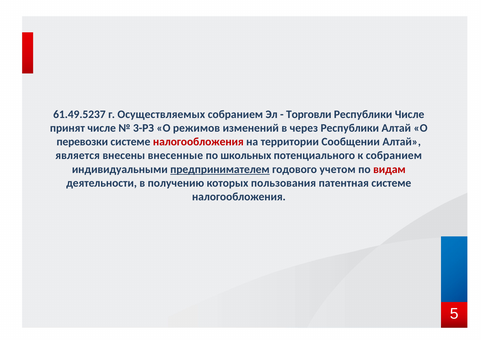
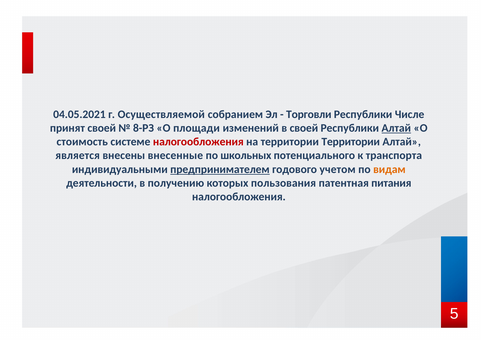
61.49.5237: 61.49.5237 -> 04.05.2021 (79, 114)
Осуществляемых: Осуществляемых -> Осуществляемой (161, 114)
принят числе: числе -> своей (102, 128)
3-РЗ: 3-РЗ -> 8-РЗ (143, 128)
режимов: режимов -> площади (196, 128)
в через: через -> своей (304, 128)
Алтай underline: none -> present (396, 128)
перевозки: перевозки -> стоимость (82, 142)
территории Сообщении: Сообщении -> Территории (351, 142)
к собранием: собранием -> транспорта (394, 156)
видам colour: red -> orange (389, 169)
патентная системе: системе -> питания (391, 183)
